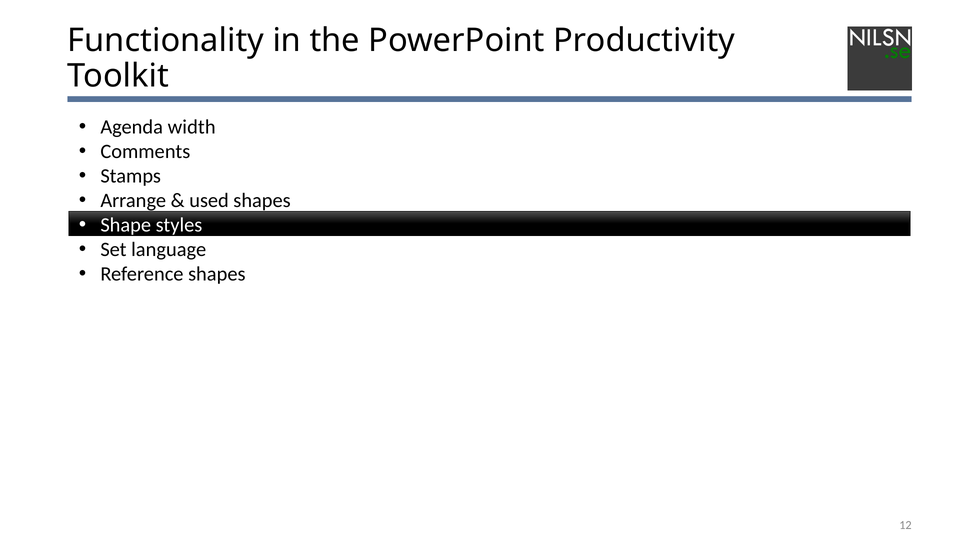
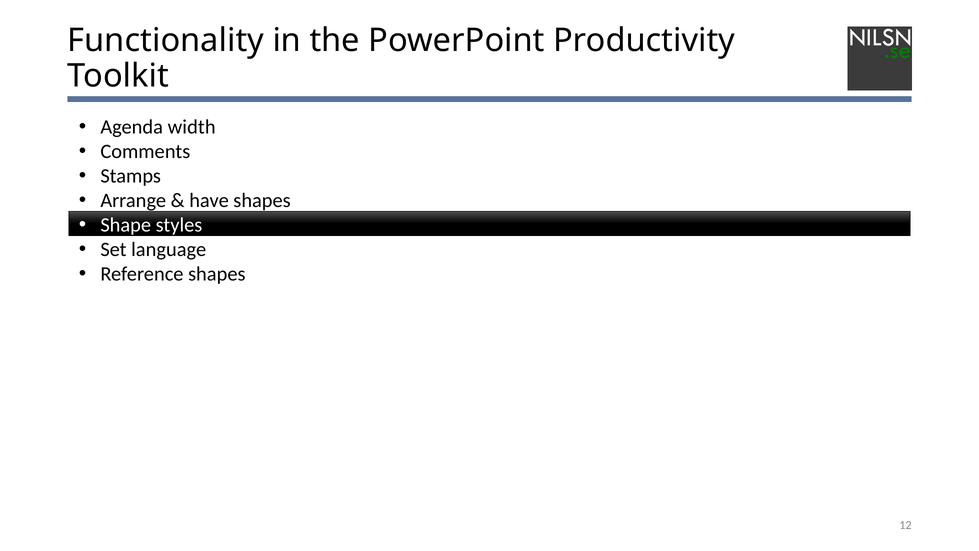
used: used -> have (209, 201)
